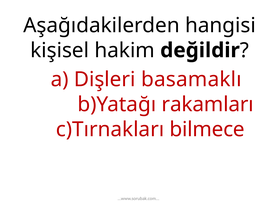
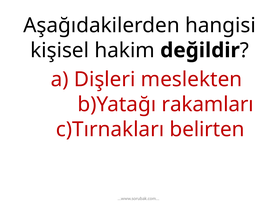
basamaklı: basamaklı -> meslekten (192, 79)
bilmece: bilmece -> belirten (207, 129)
